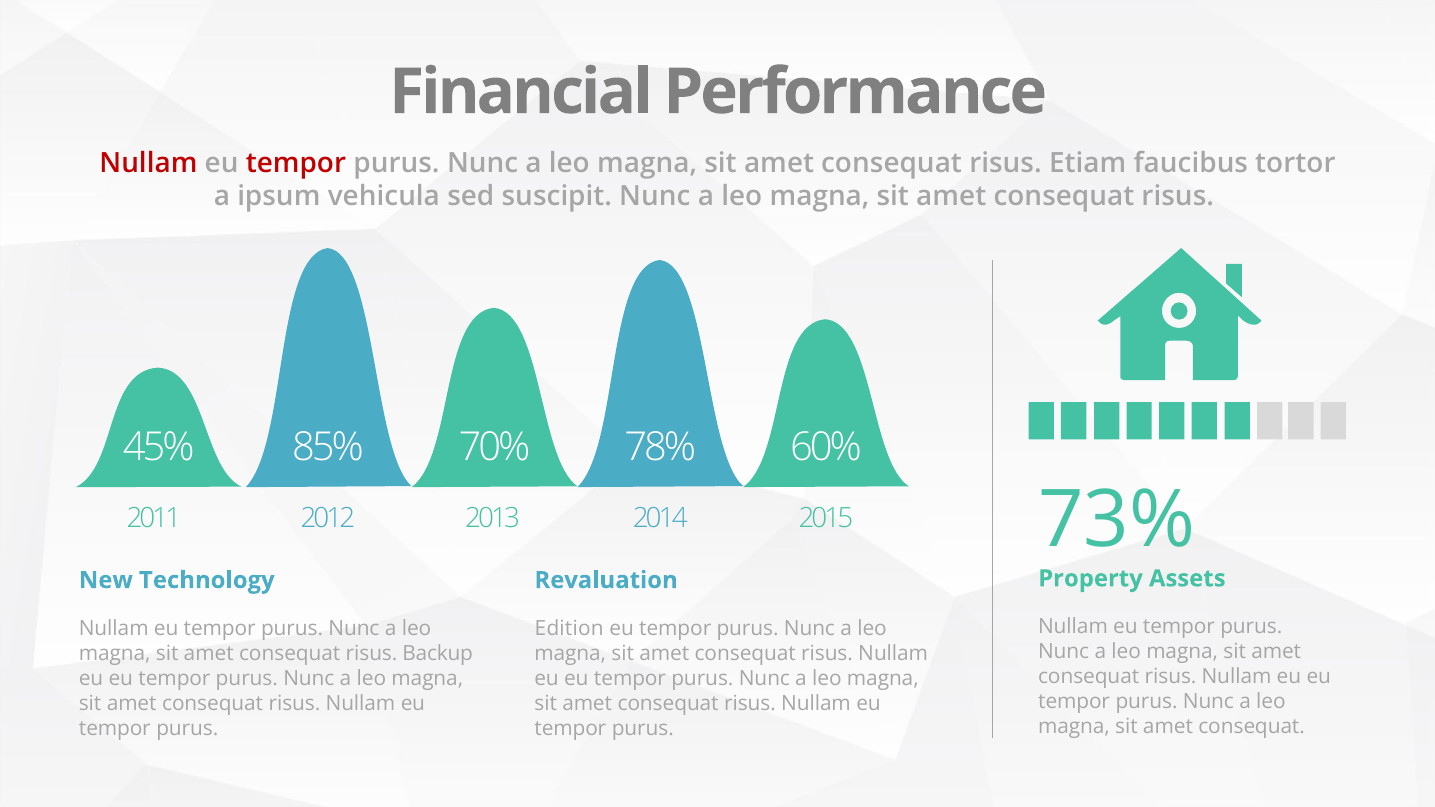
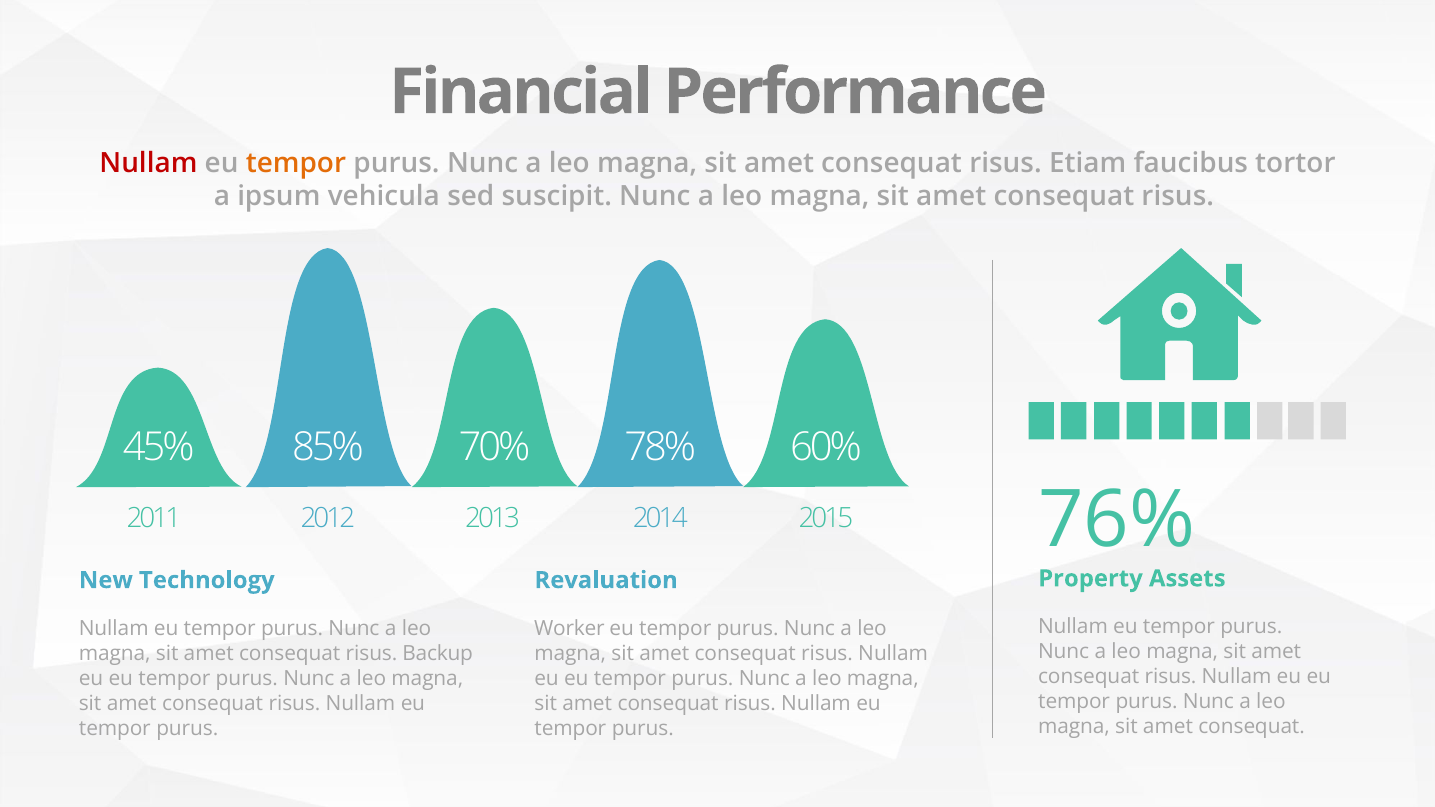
tempor colour: red -> orange (296, 163)
73%: 73% -> 76% (1117, 520)
Edition: Edition -> Worker (569, 629)
